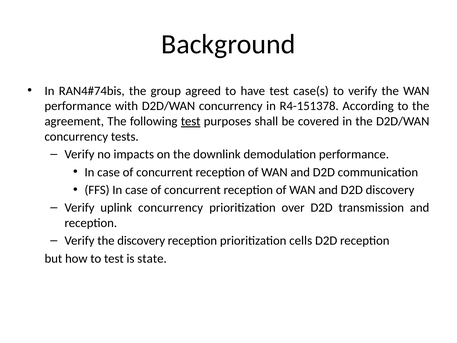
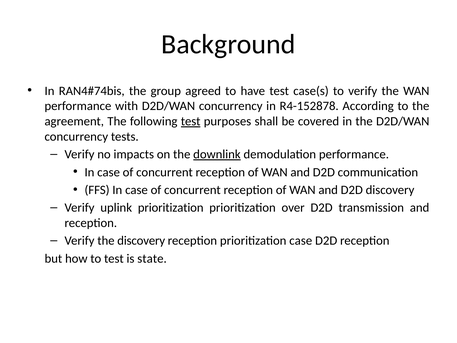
R4-151378: R4-151378 -> R4-152878 (309, 106)
downlink underline: none -> present (217, 154)
uplink concurrency: concurrency -> prioritization (171, 208)
prioritization cells: cells -> case (301, 241)
